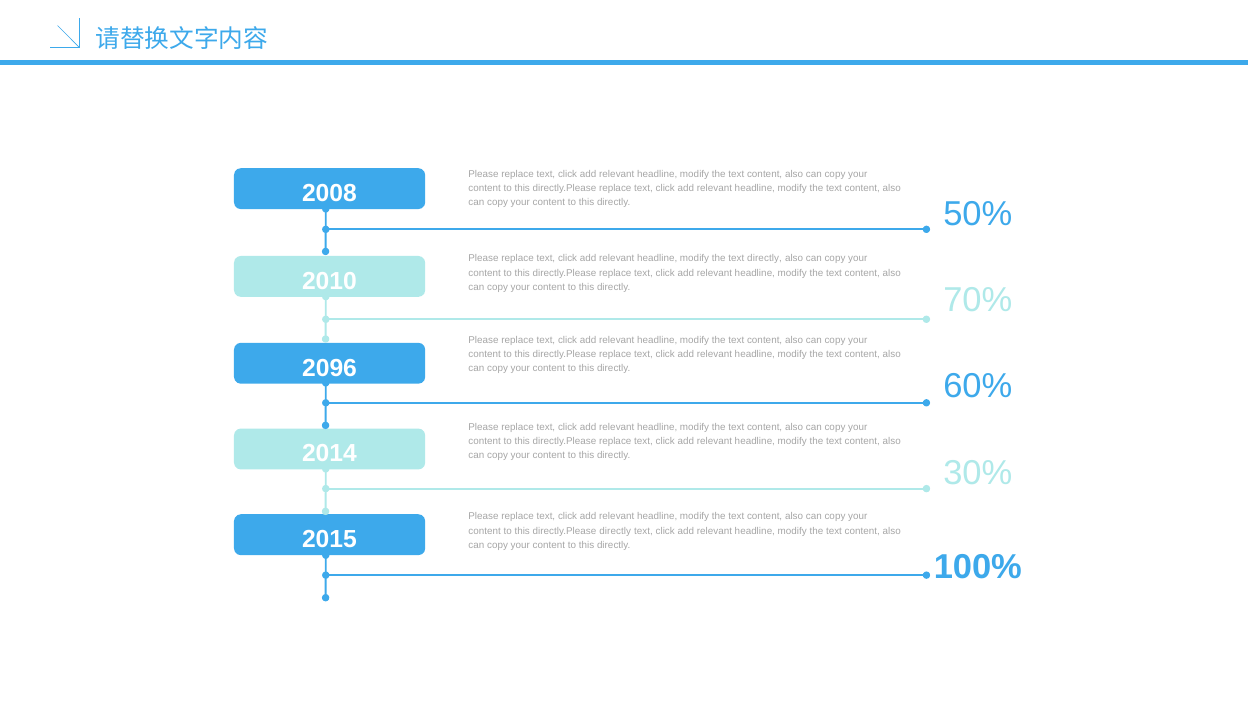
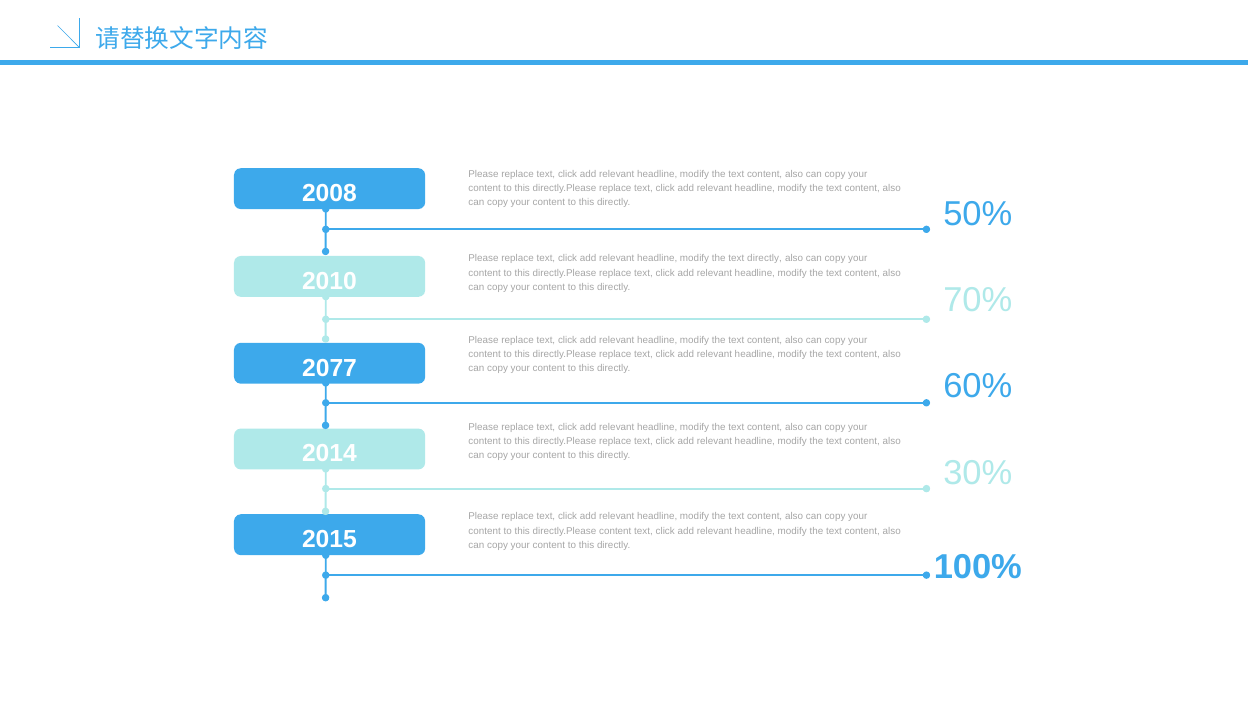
2096: 2096 -> 2077 (330, 368)
directly.Please directly: directly -> content (615, 531)
